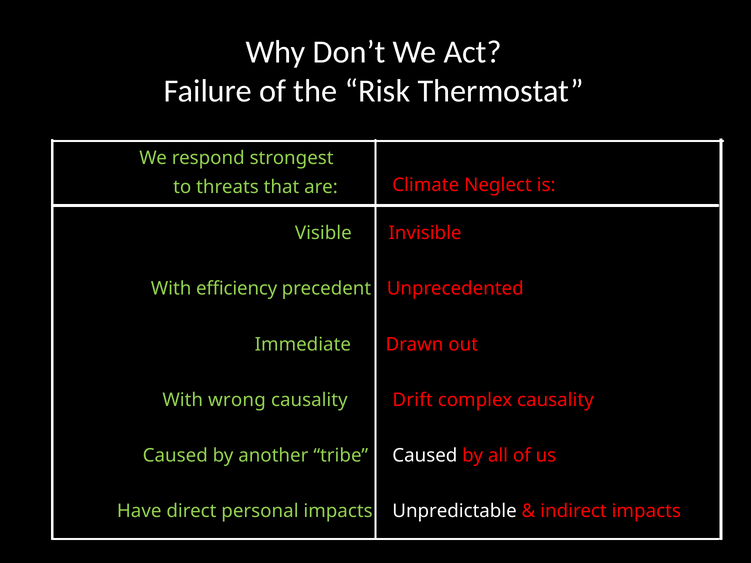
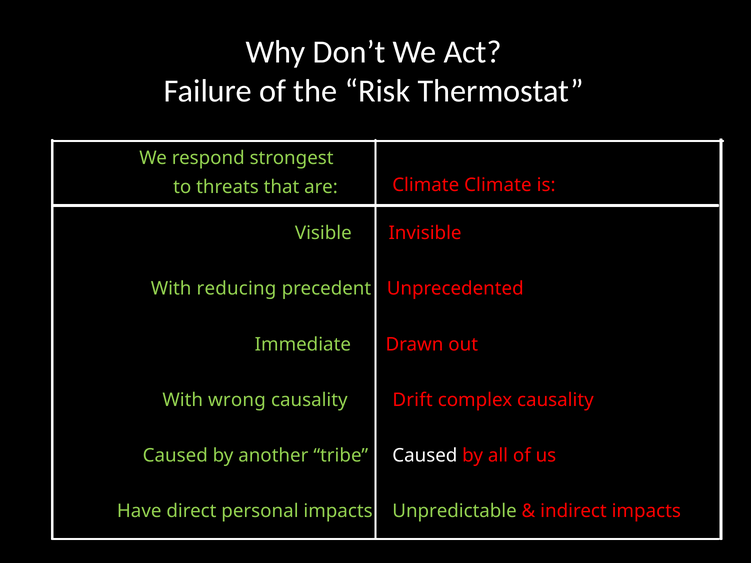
Climate Neglect: Neglect -> Climate (498, 185)
efficiency: efficiency -> reducing (236, 289)
Unpredictable colour: white -> light green (455, 512)
